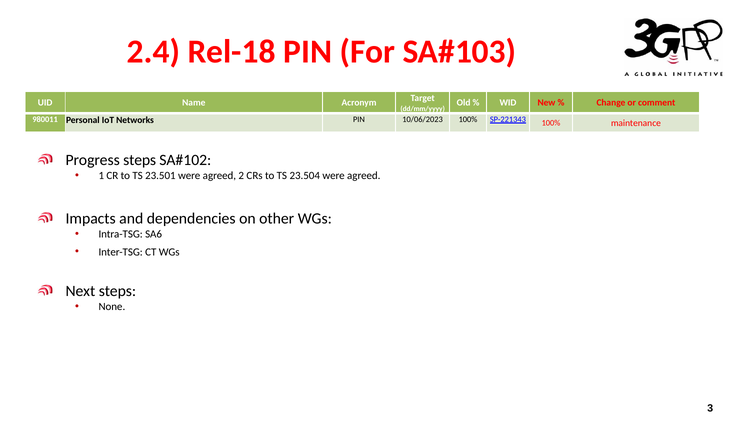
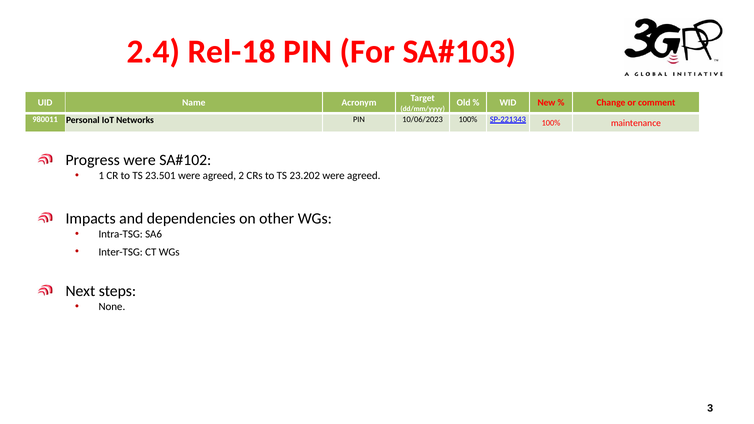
Progress steps: steps -> were (140, 160)
23.504: 23.504 -> 23.202 (305, 176)
